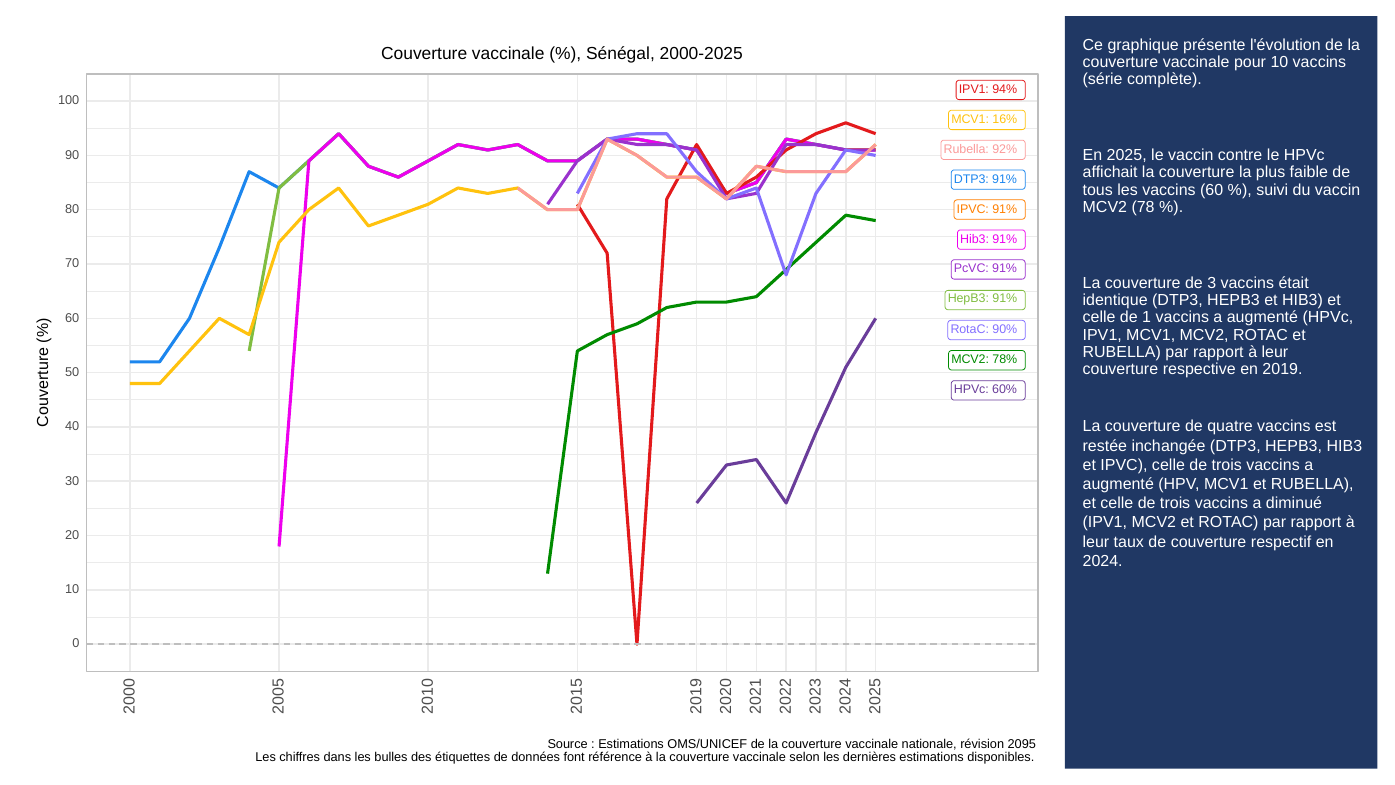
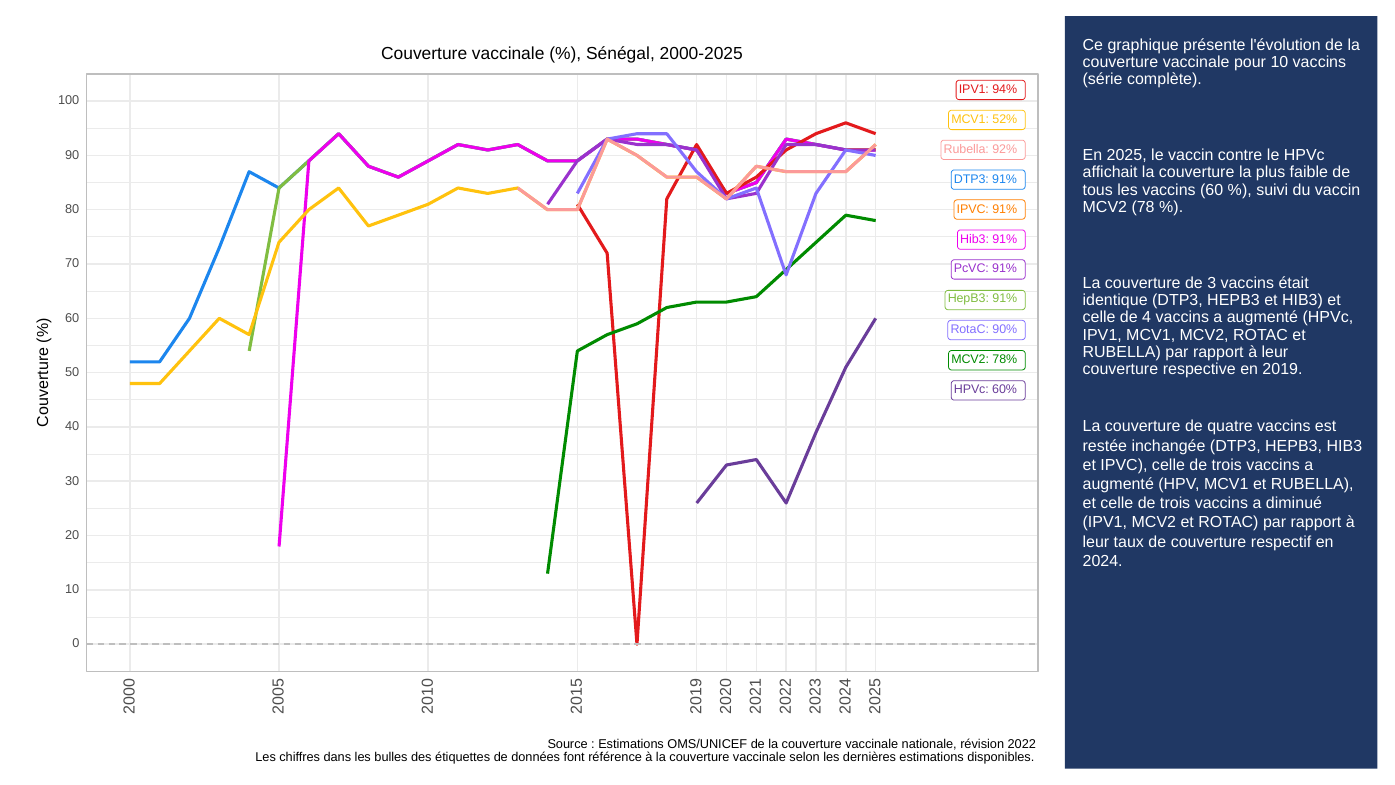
16%: 16% -> 52% (1005, 119)
de 1: 1 -> 4 (1147, 317)
2095: 2095 -> 2022 (1022, 744)
